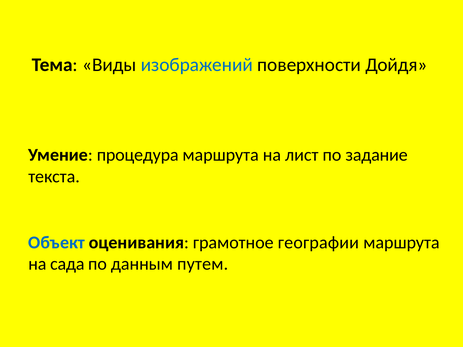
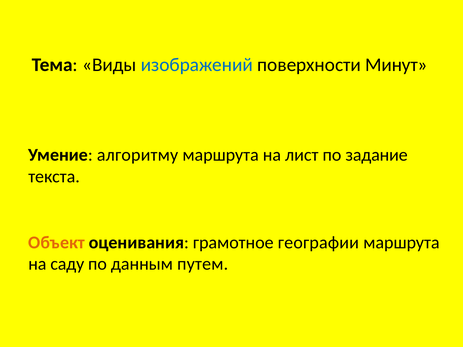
Дойдя: Дойдя -> Минут (396, 65)
процедура: процедура -> алгоритму (138, 155)
Объект colour: blue -> orange (57, 243)
сада: сада -> саду (67, 264)
